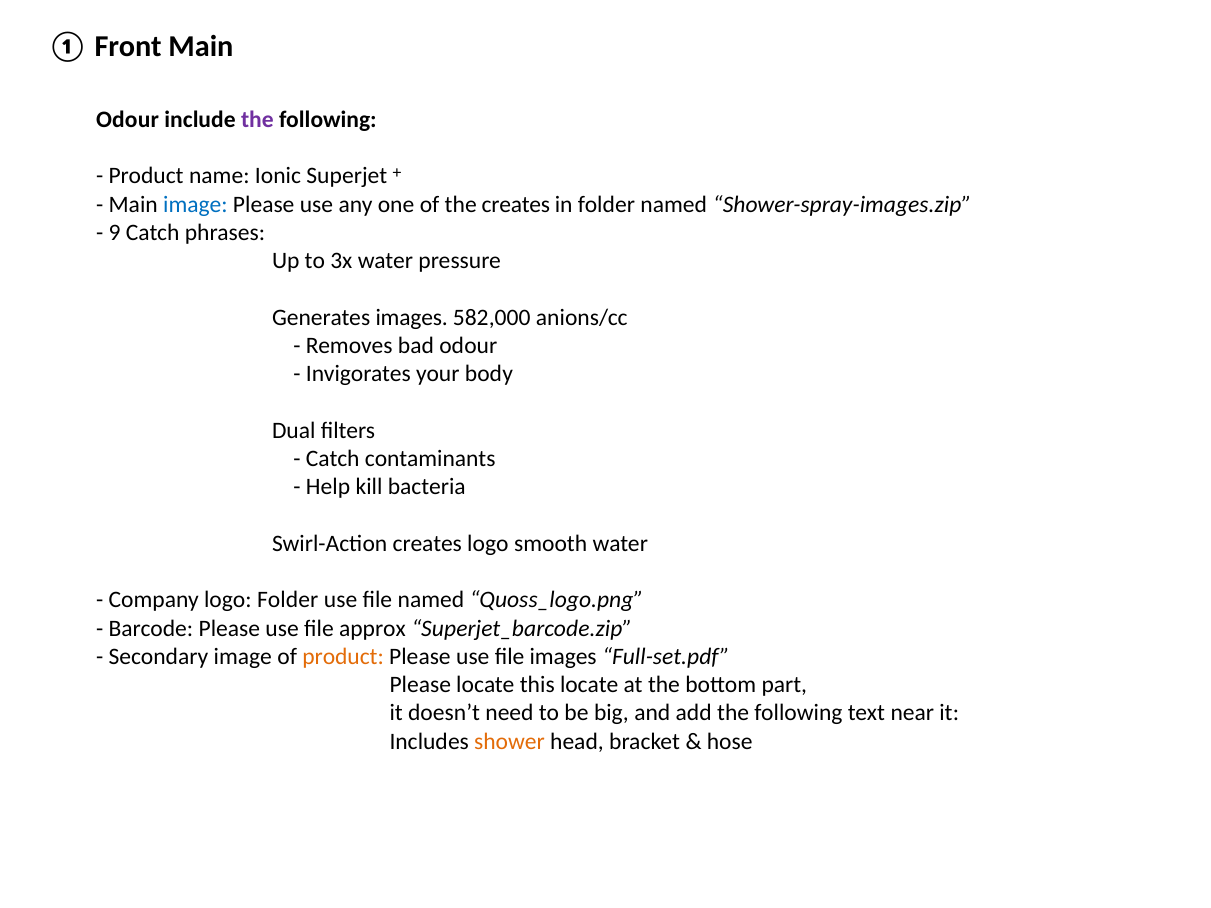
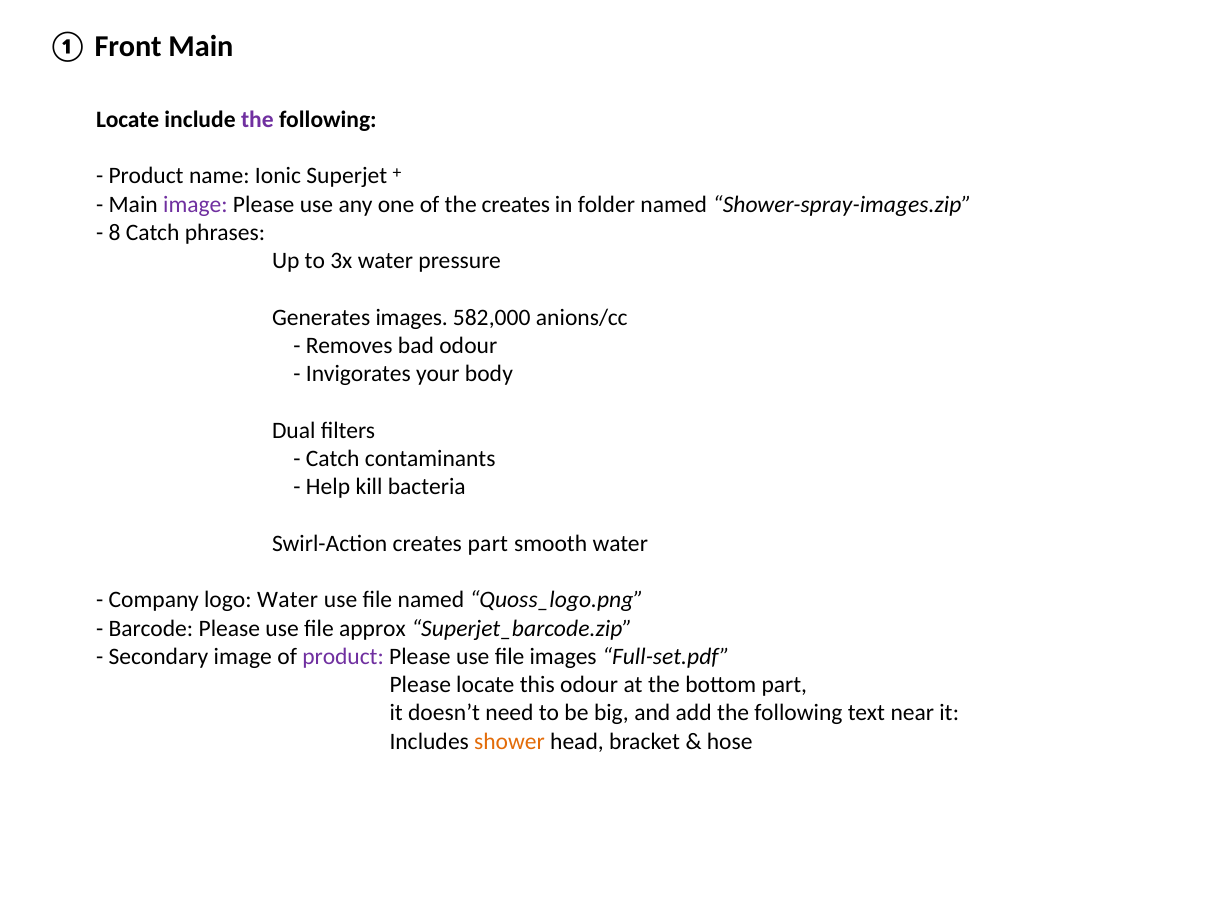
Odour: Odour -> Locate (128, 120)
image colour: blue -> purple (195, 204)
9: 9 -> 8 (115, 233)
creates logo: logo -> part (488, 544)
logo Folder: Folder -> Water (288, 600)
product colour: orange -> purple (343, 657)
this locate: locate -> odour (589, 685)
